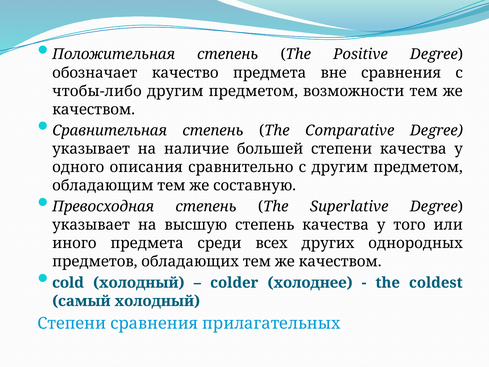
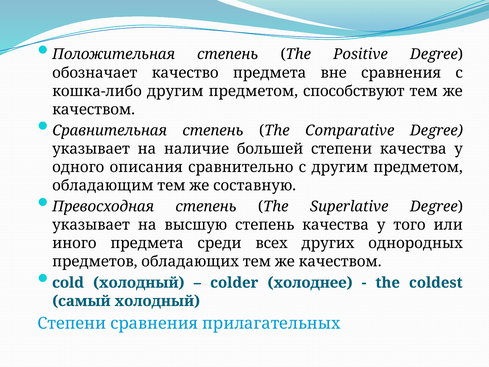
чтобы-либо: чтобы-либо -> кошка-либо (97, 91)
возможности: возможности -> способствуют (354, 91)
